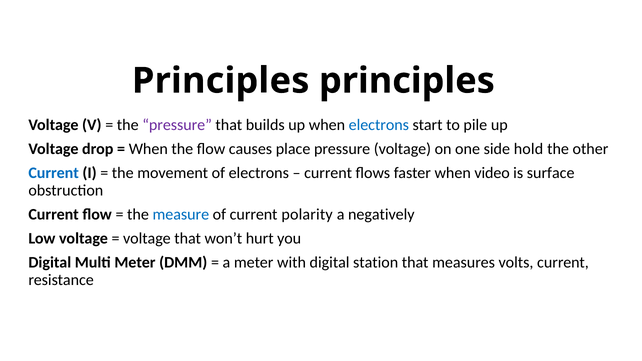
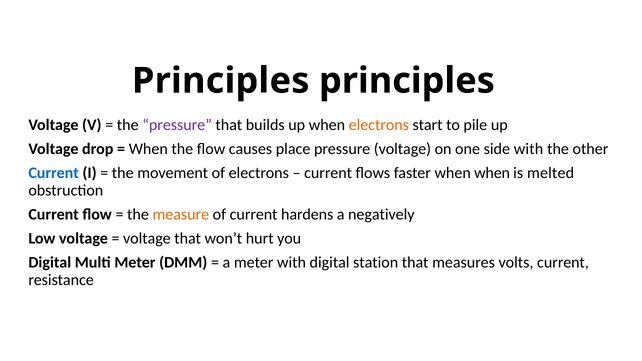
electrons colour: blue -> orange (379, 125)
side hold: hold -> with (529, 149)
when video: video -> when (492, 173)
surface: surface -> melted (551, 173)
measure colour: blue -> orange (181, 215)
polarity: polarity -> hardens (307, 215)
